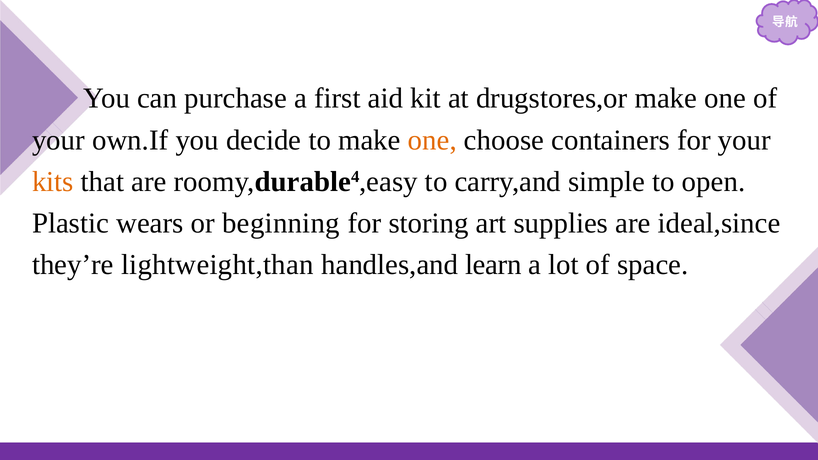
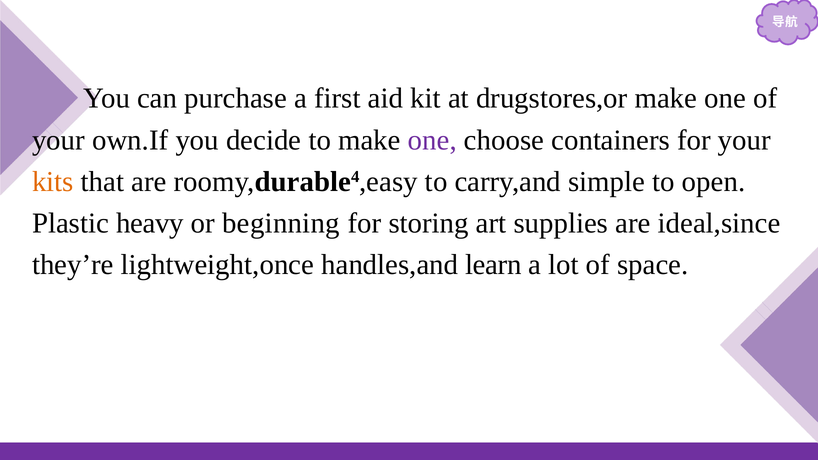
one colour: orange -> purple (432, 140)
wears: wears -> heavy (150, 223)
lightweight,than: lightweight,than -> lightweight,once (217, 265)
